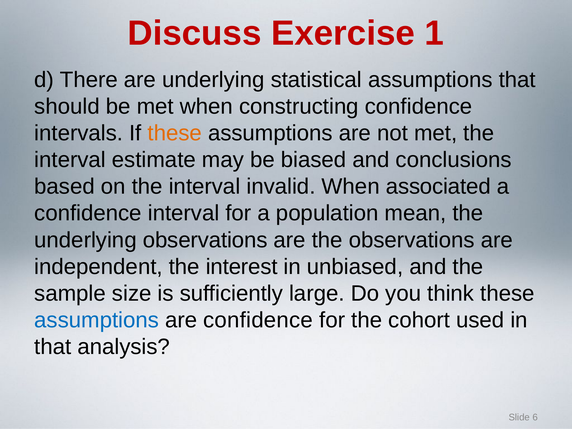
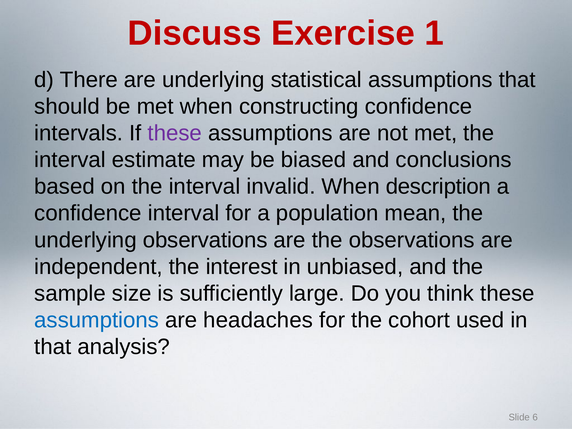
these colour: orange -> purple (175, 133)
associated: associated -> description (438, 187)
are confidence: confidence -> headaches (258, 320)
